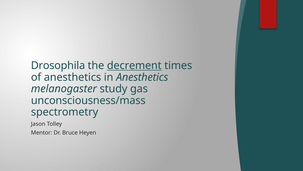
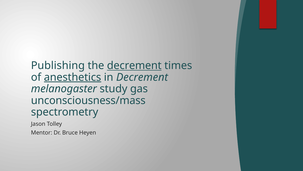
Drosophila: Drosophila -> Publishing (58, 65)
anesthetics underline: none -> present (73, 77)
in Anesthetics: Anesthetics -> Decrement (142, 77)
